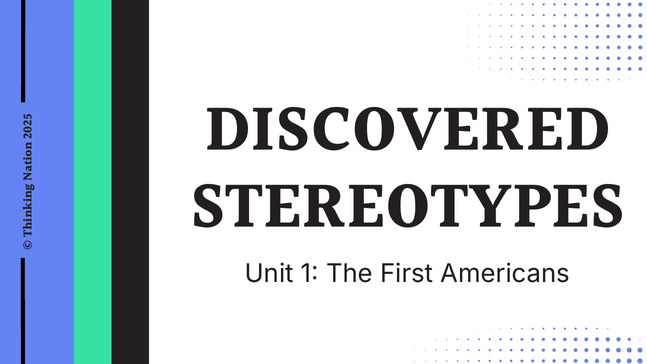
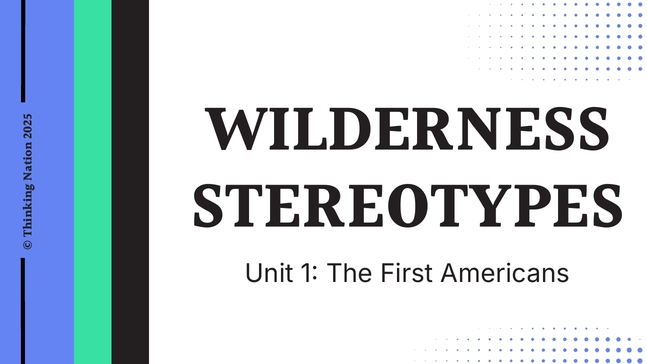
DISCOVERED: DISCOVERED -> WILDERNESS (408, 132)
